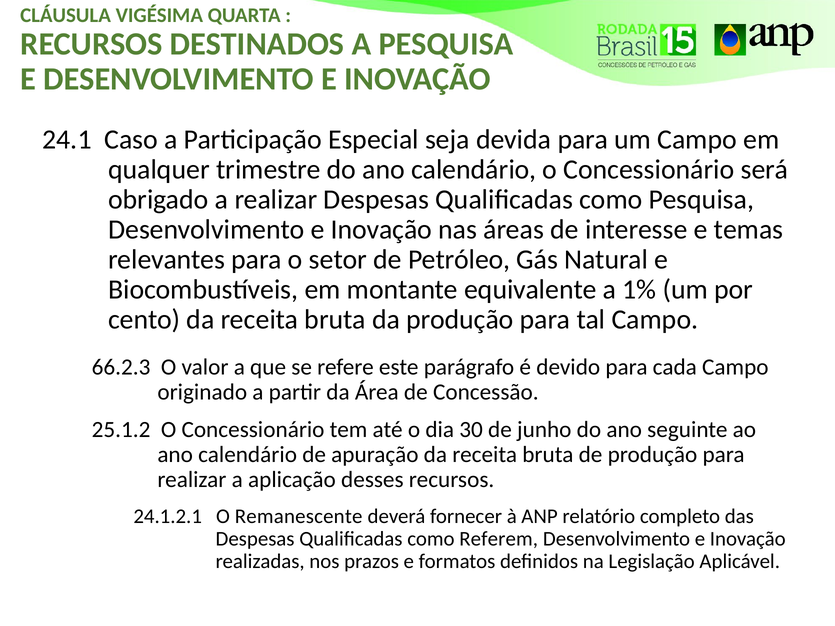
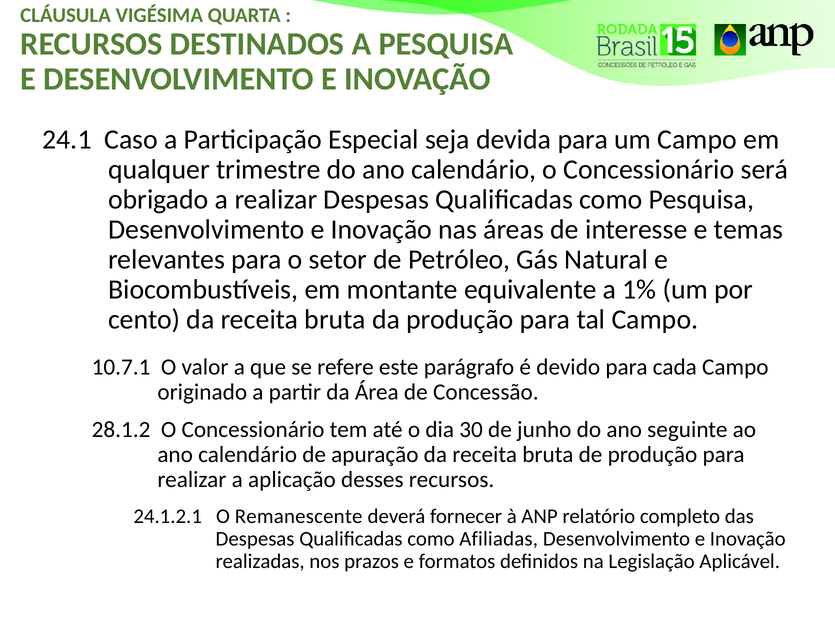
66.2.3: 66.2.3 -> 10.7.1 (121, 367)
25.1.2: 25.1.2 -> 28.1.2 (121, 430)
Referem: Referem -> Afiliadas (499, 539)
